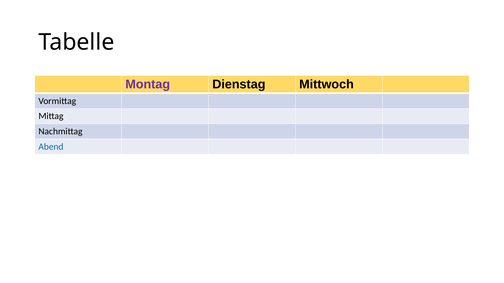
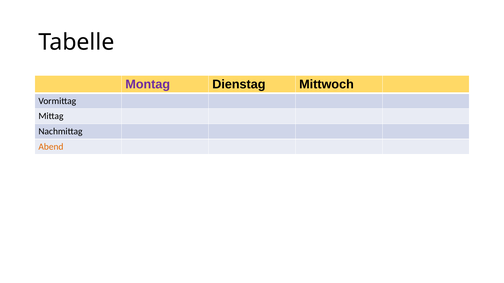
Abend colour: blue -> orange (51, 147)
